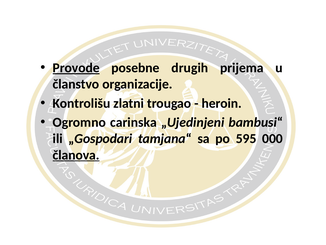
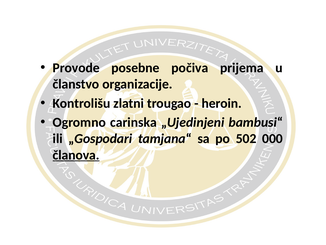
Provode underline: present -> none (76, 68)
drugih: drugih -> počiva (190, 68)
595: 595 -> 502 (246, 138)
